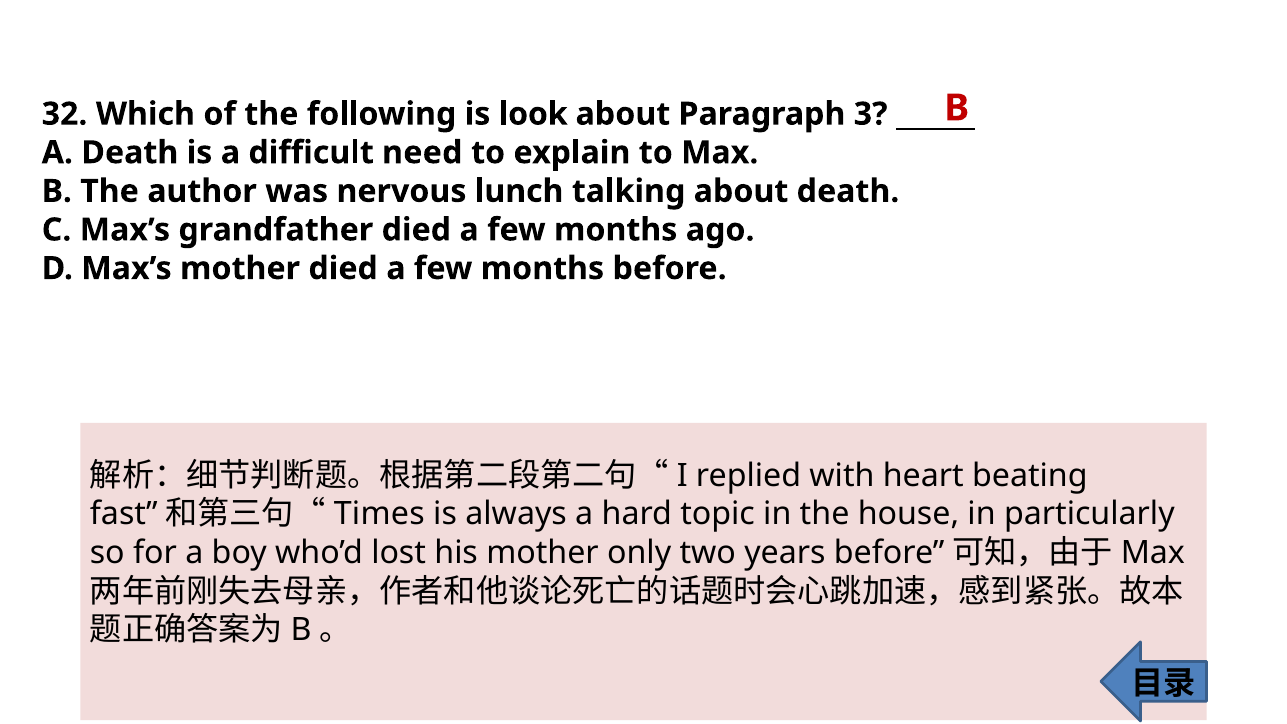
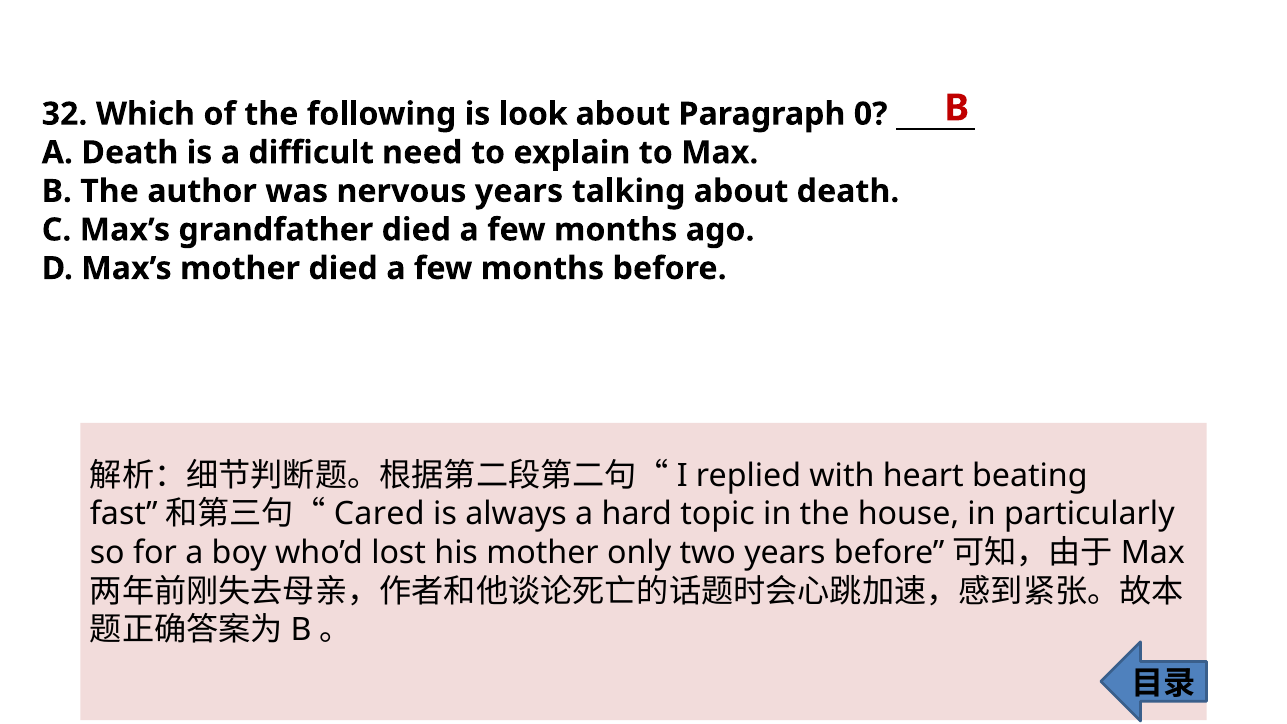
3: 3 -> 0 (871, 114)
nervous lunch: lunch -> years (519, 191)
Times: Times -> Cared (379, 514)
